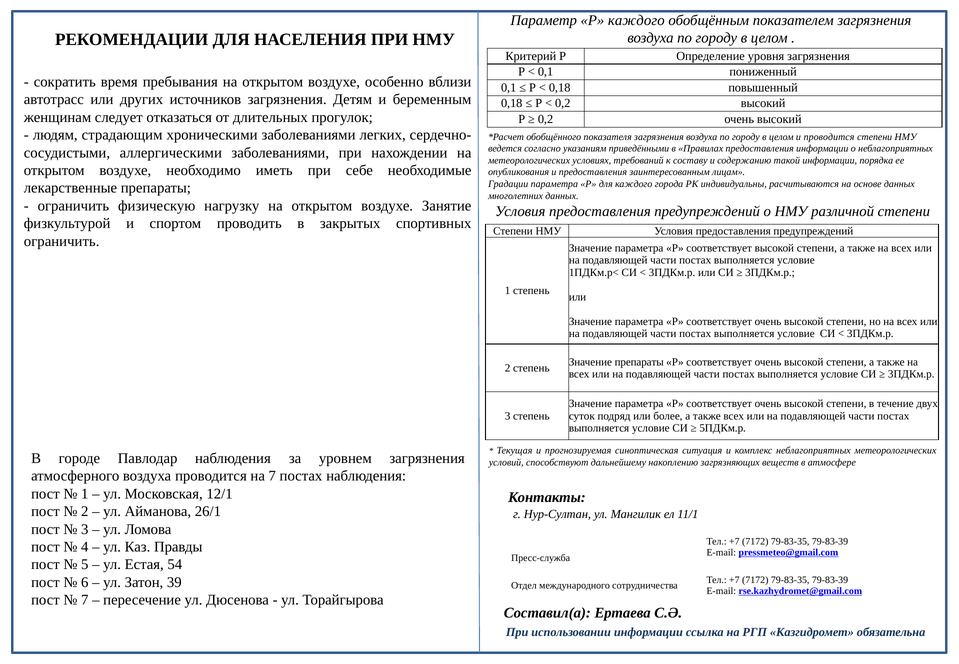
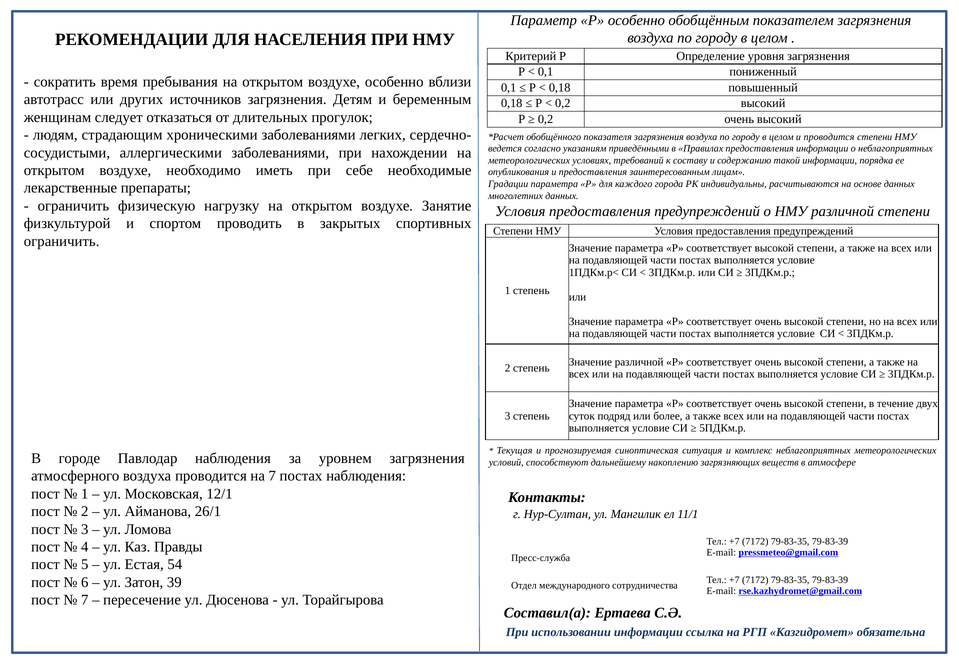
Р каждого: каждого -> особенно (636, 20)
Значение препараты: препараты -> различной (639, 362)
